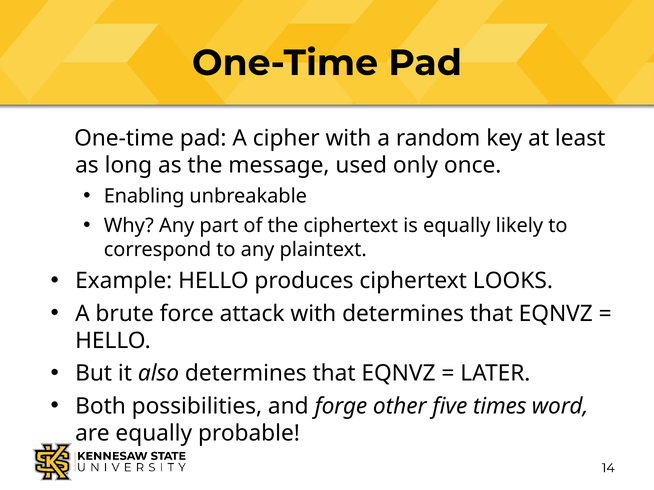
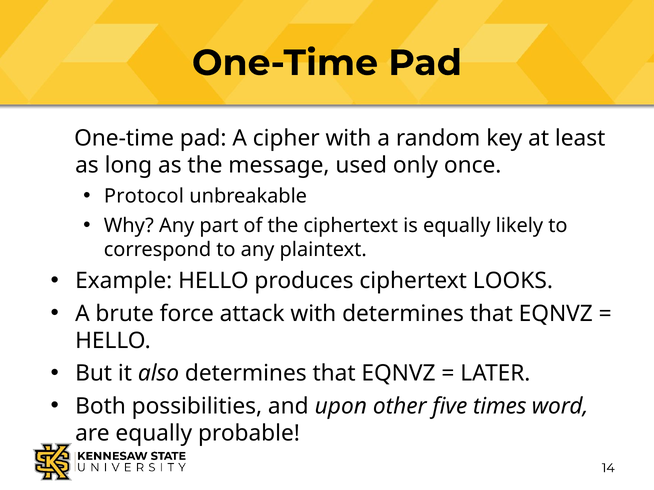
Enabling: Enabling -> Protocol (144, 197)
forge: forge -> upon (341, 407)
